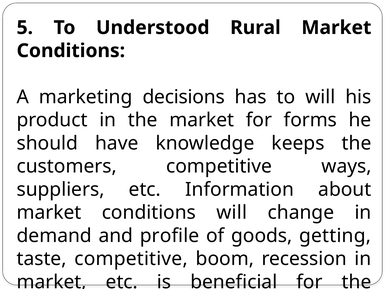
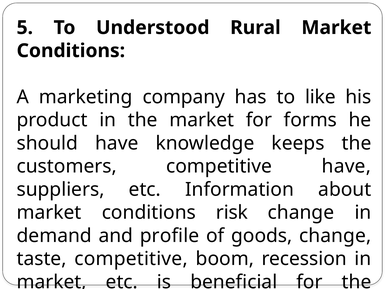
decisions: decisions -> company (184, 97)
to will: will -> like (320, 97)
competitive ways: ways -> have (346, 166)
conditions will: will -> risk (232, 212)
goods getting: getting -> change (335, 236)
